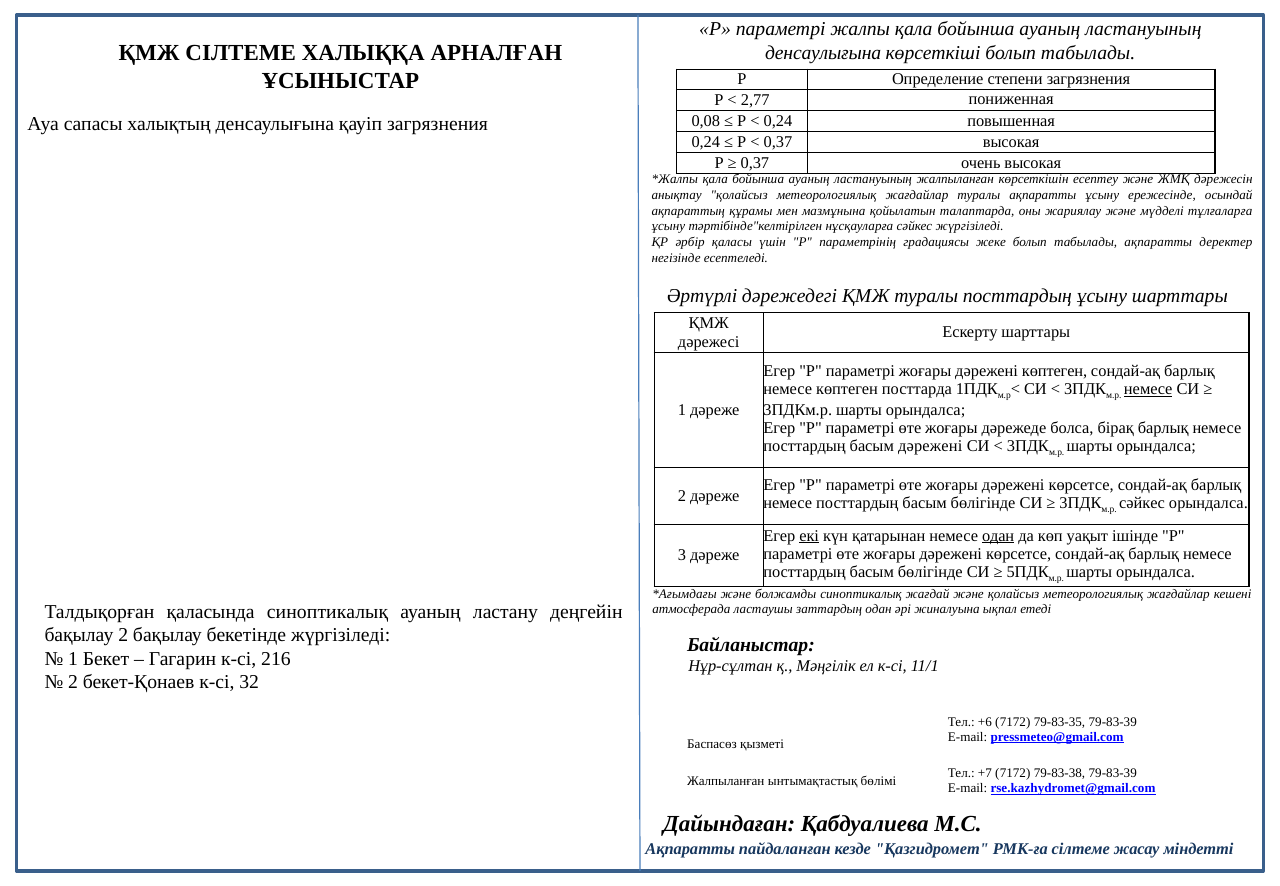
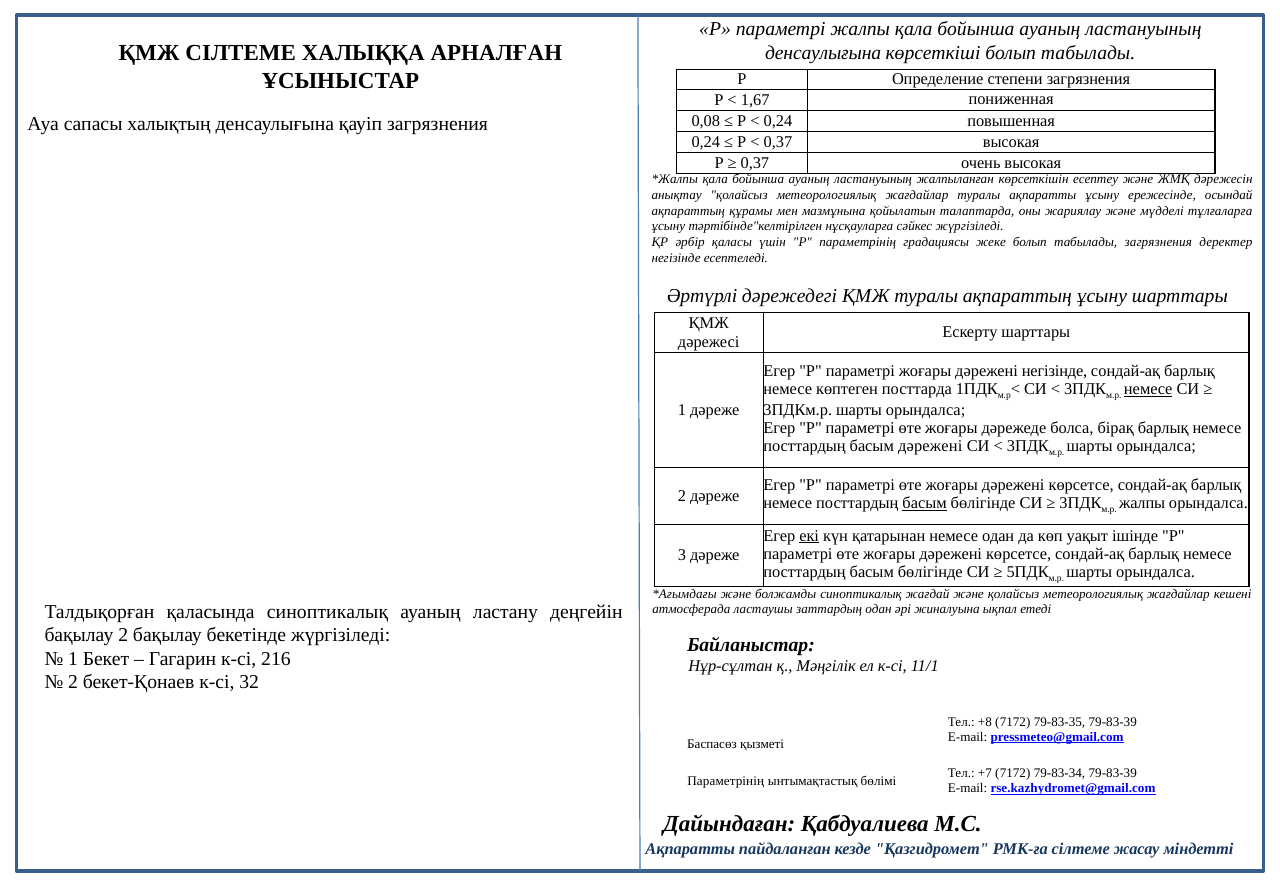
2,77: 2,77 -> 1,67 (755, 100)
табылады ақпаратты: ақпаратты -> загрязнения (1158, 242)
туралы посттардың: посттардың -> ақпараттың (1017, 296)
дәрежені көптеген: көптеген -> негізінде (1055, 371)
басым underline: none -> present (925, 503)
сәйкес: сәйкес -> жалпы (1142, 503)
одан underline: present -> none (998, 536)
+6: +6 -> +8 (985, 722)
79-83-38: 79-83-38 -> 79-83-34 (1059, 774)
Жалпыланған: Жалпыланған -> Параметрінің (726, 781)
